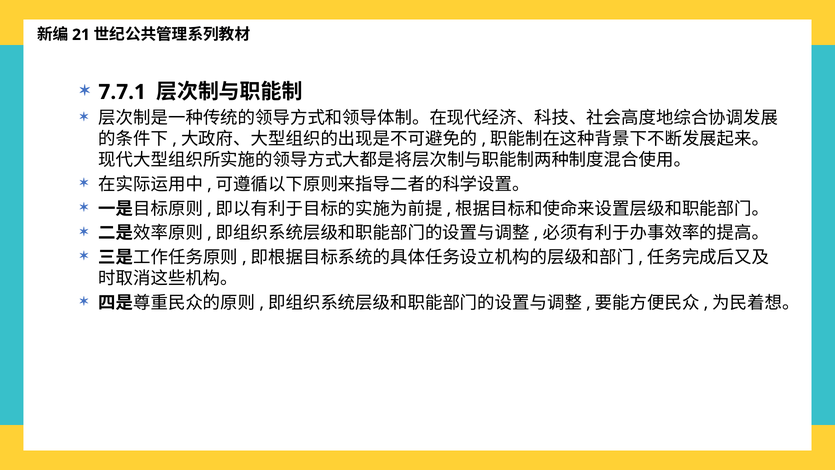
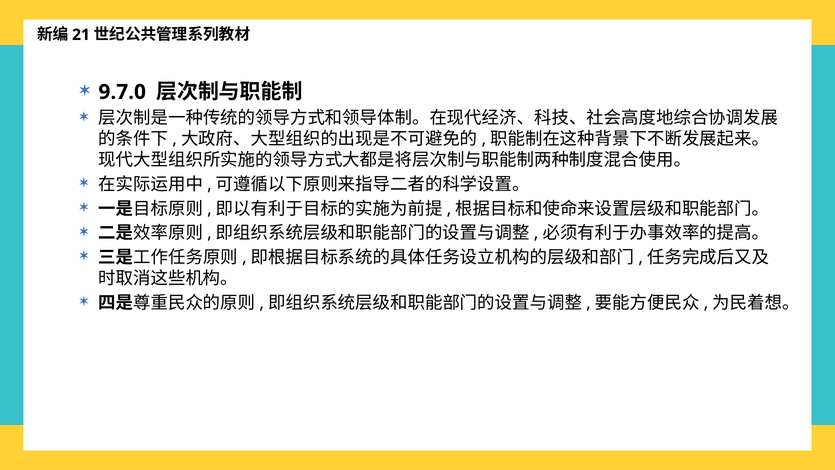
7.7.1: 7.7.1 -> 9.7.0 (122, 92)
